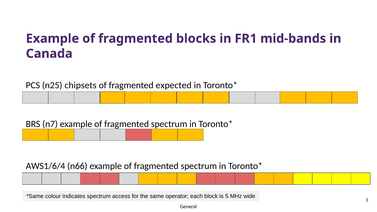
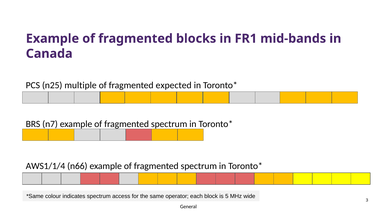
chipsets: chipsets -> multiple (81, 85)
AWS1/6/4: AWS1/6/4 -> AWS1/1/4 (45, 166)
